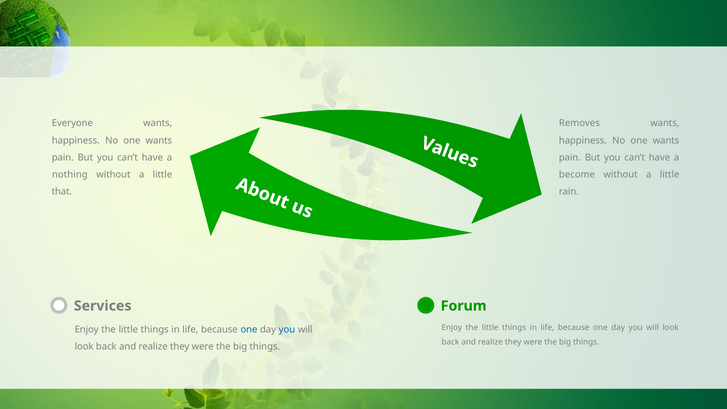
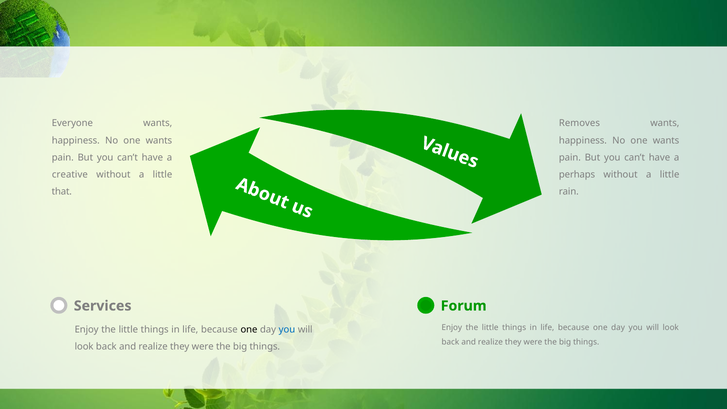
nothing: nothing -> creative (70, 175)
become: become -> perhaps (577, 175)
one colour: blue -> black (249, 329)
